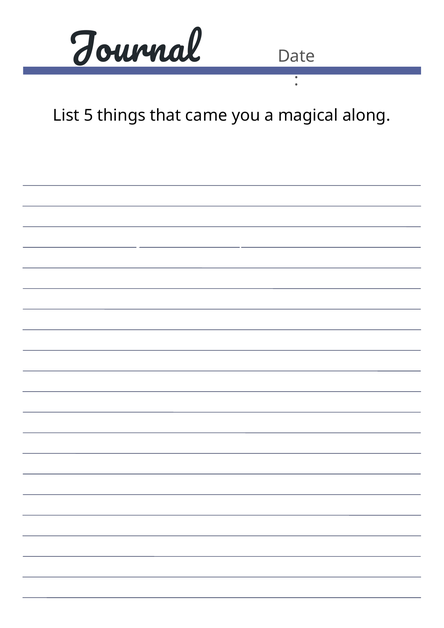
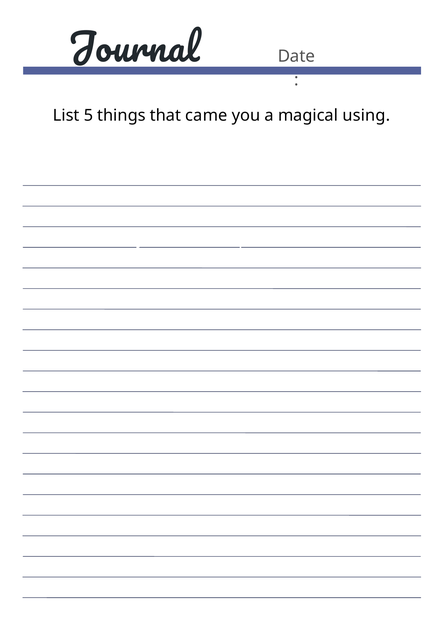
along: along -> using (366, 116)
